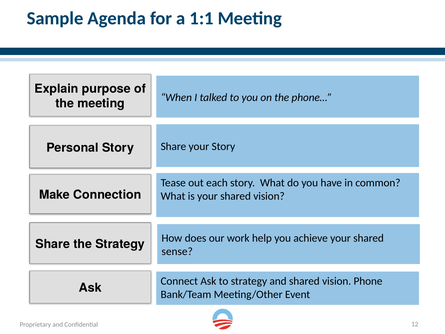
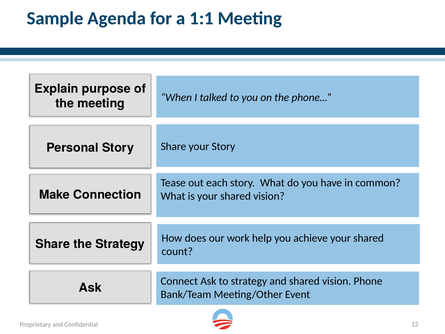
sense: sense -> count (177, 251)
